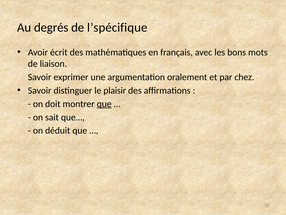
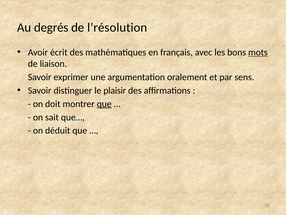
l’spécifique: l’spécifique -> l’résolution (117, 27)
mots underline: none -> present (258, 52)
chez: chez -> sens (244, 77)
